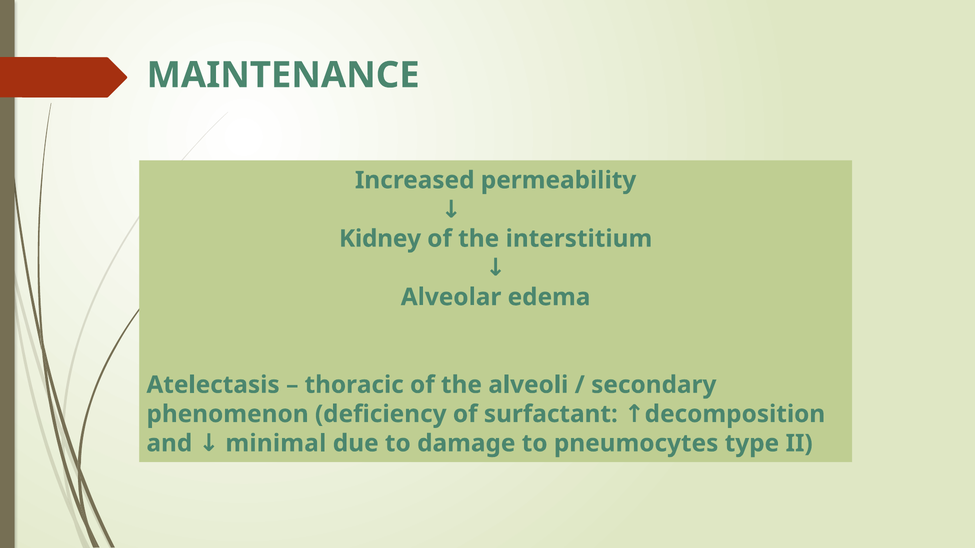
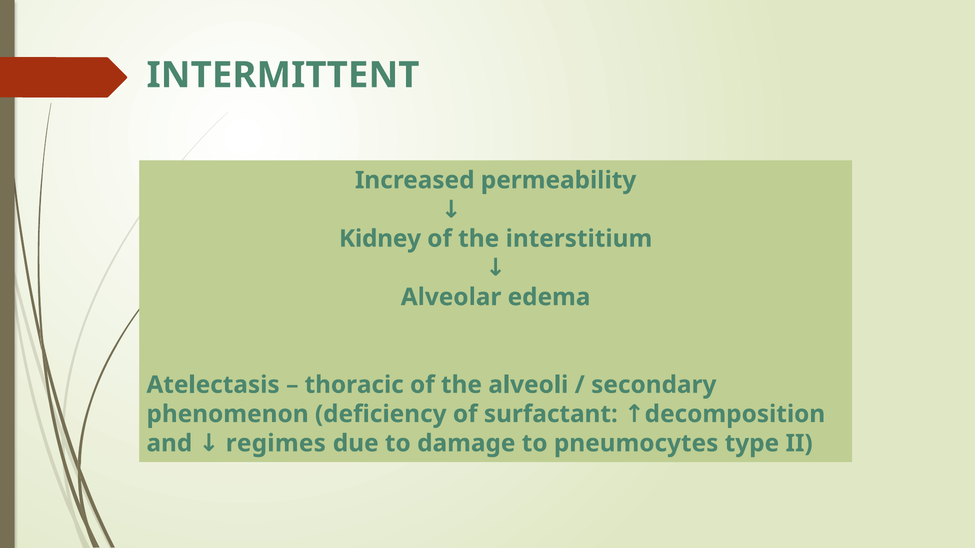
MAINTENANCE: MAINTENANCE -> INTERMITTENT (283, 75)
minimal: minimal -> regimes (276, 444)
